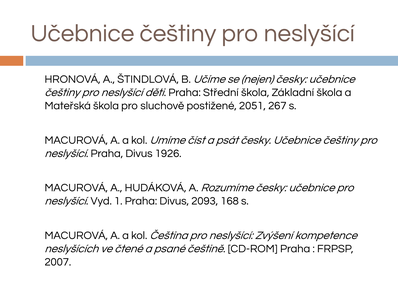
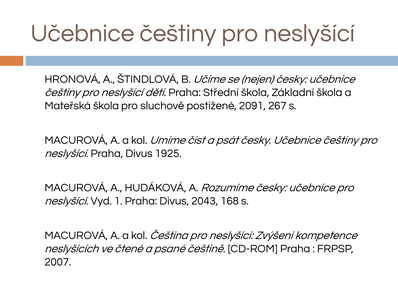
2051: 2051 -> 2091 (252, 106)
1926: 1926 -> 1925 (168, 153)
2093: 2093 -> 2043 (205, 201)
